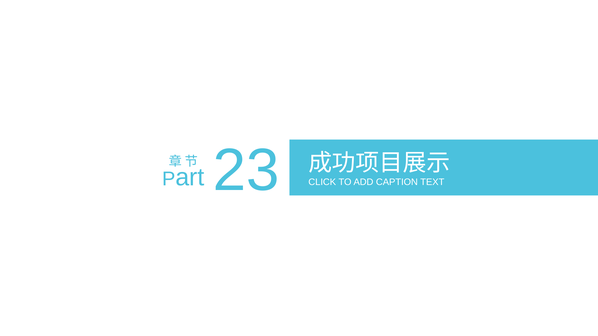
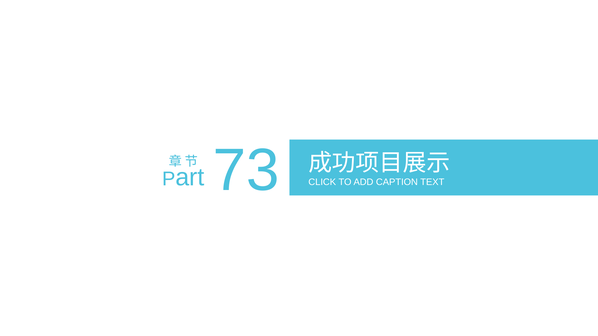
23: 23 -> 73 (246, 171)
